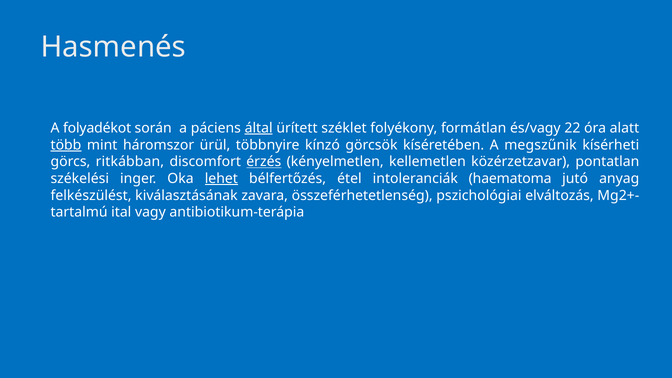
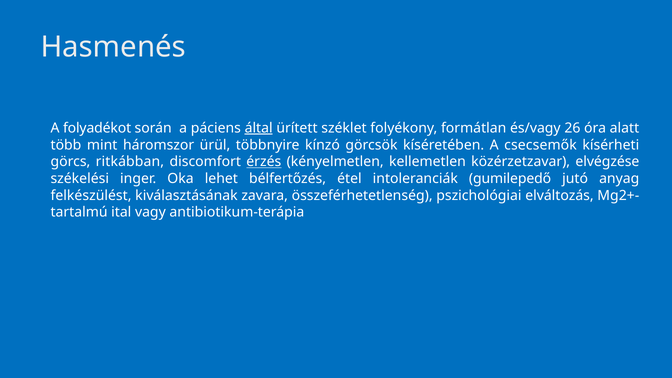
22: 22 -> 26 (572, 128)
több underline: present -> none (66, 145)
megszűnik: megszűnik -> csecsemők (540, 145)
pontatlan: pontatlan -> elvégzése (607, 162)
lehet underline: present -> none (221, 179)
haematoma: haematoma -> gumilepedő (510, 179)
